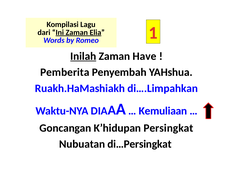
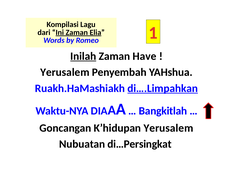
Pemberita: Pemberita -> Yerusalem (65, 72)
di….Limpahkan underline: none -> present (163, 88)
Kemuliaan: Kemuliaan -> Bangkitlah (163, 111)
K’hidupan Persingkat: Persingkat -> Yerusalem (168, 128)
